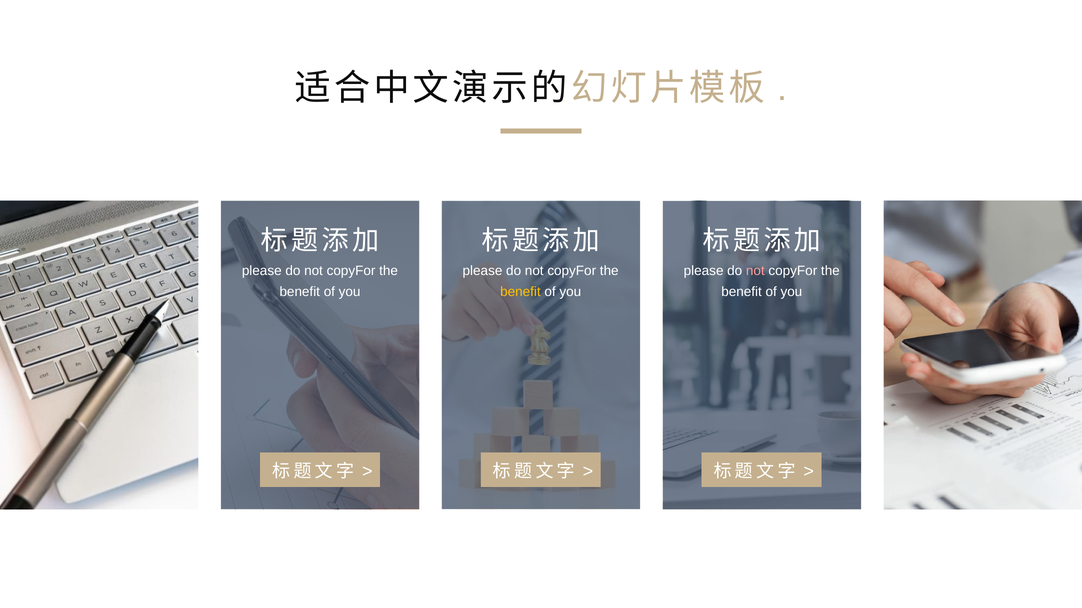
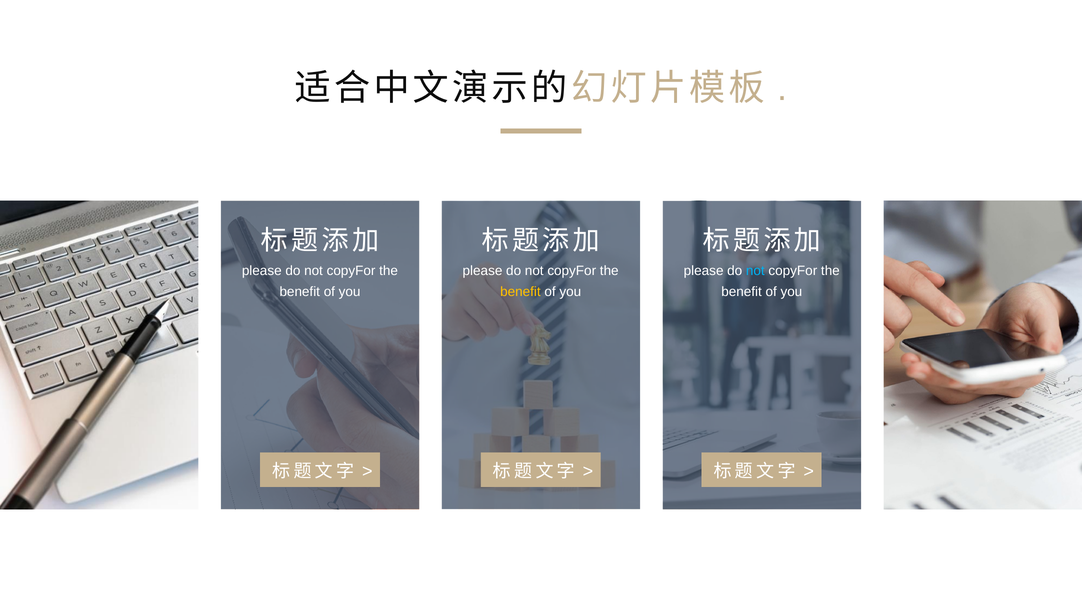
not colour: pink -> light blue (755, 271)
